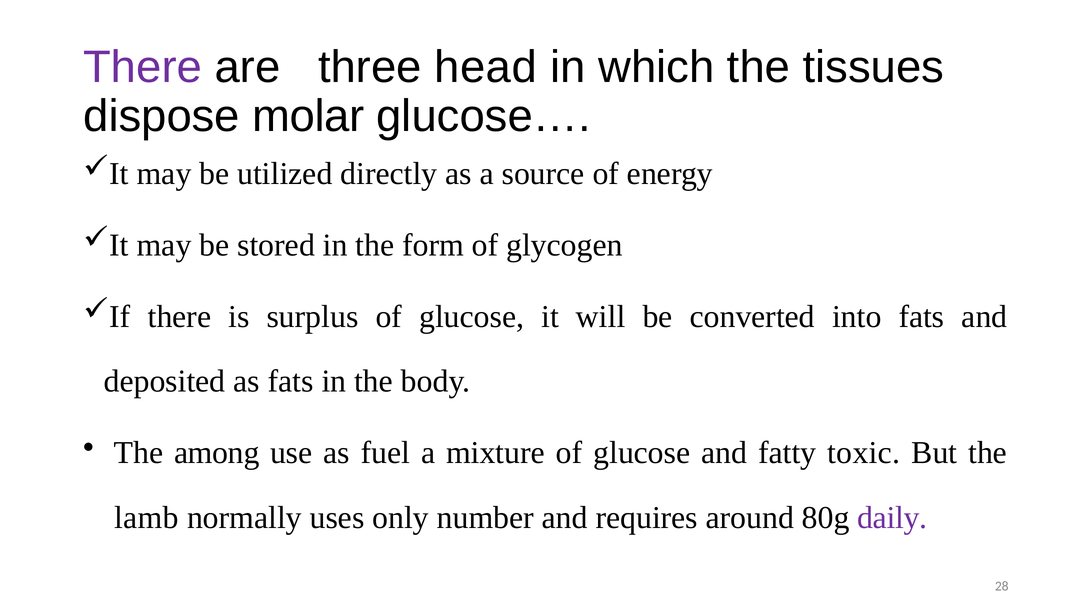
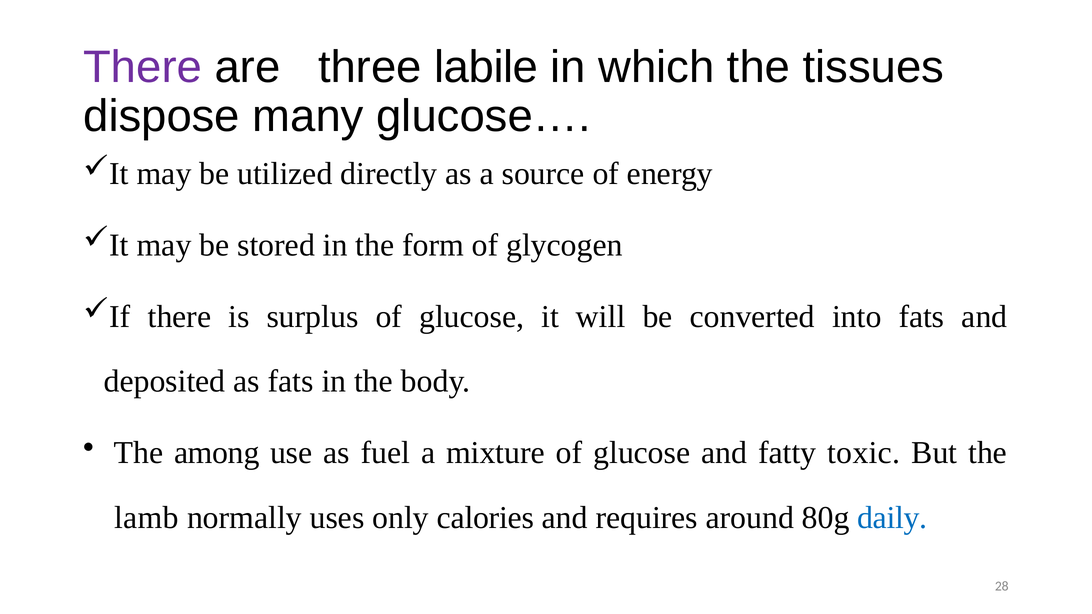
head: head -> labile (486, 67)
molar: molar -> many (308, 116)
number: number -> calories (485, 518)
daily colour: purple -> blue (892, 518)
